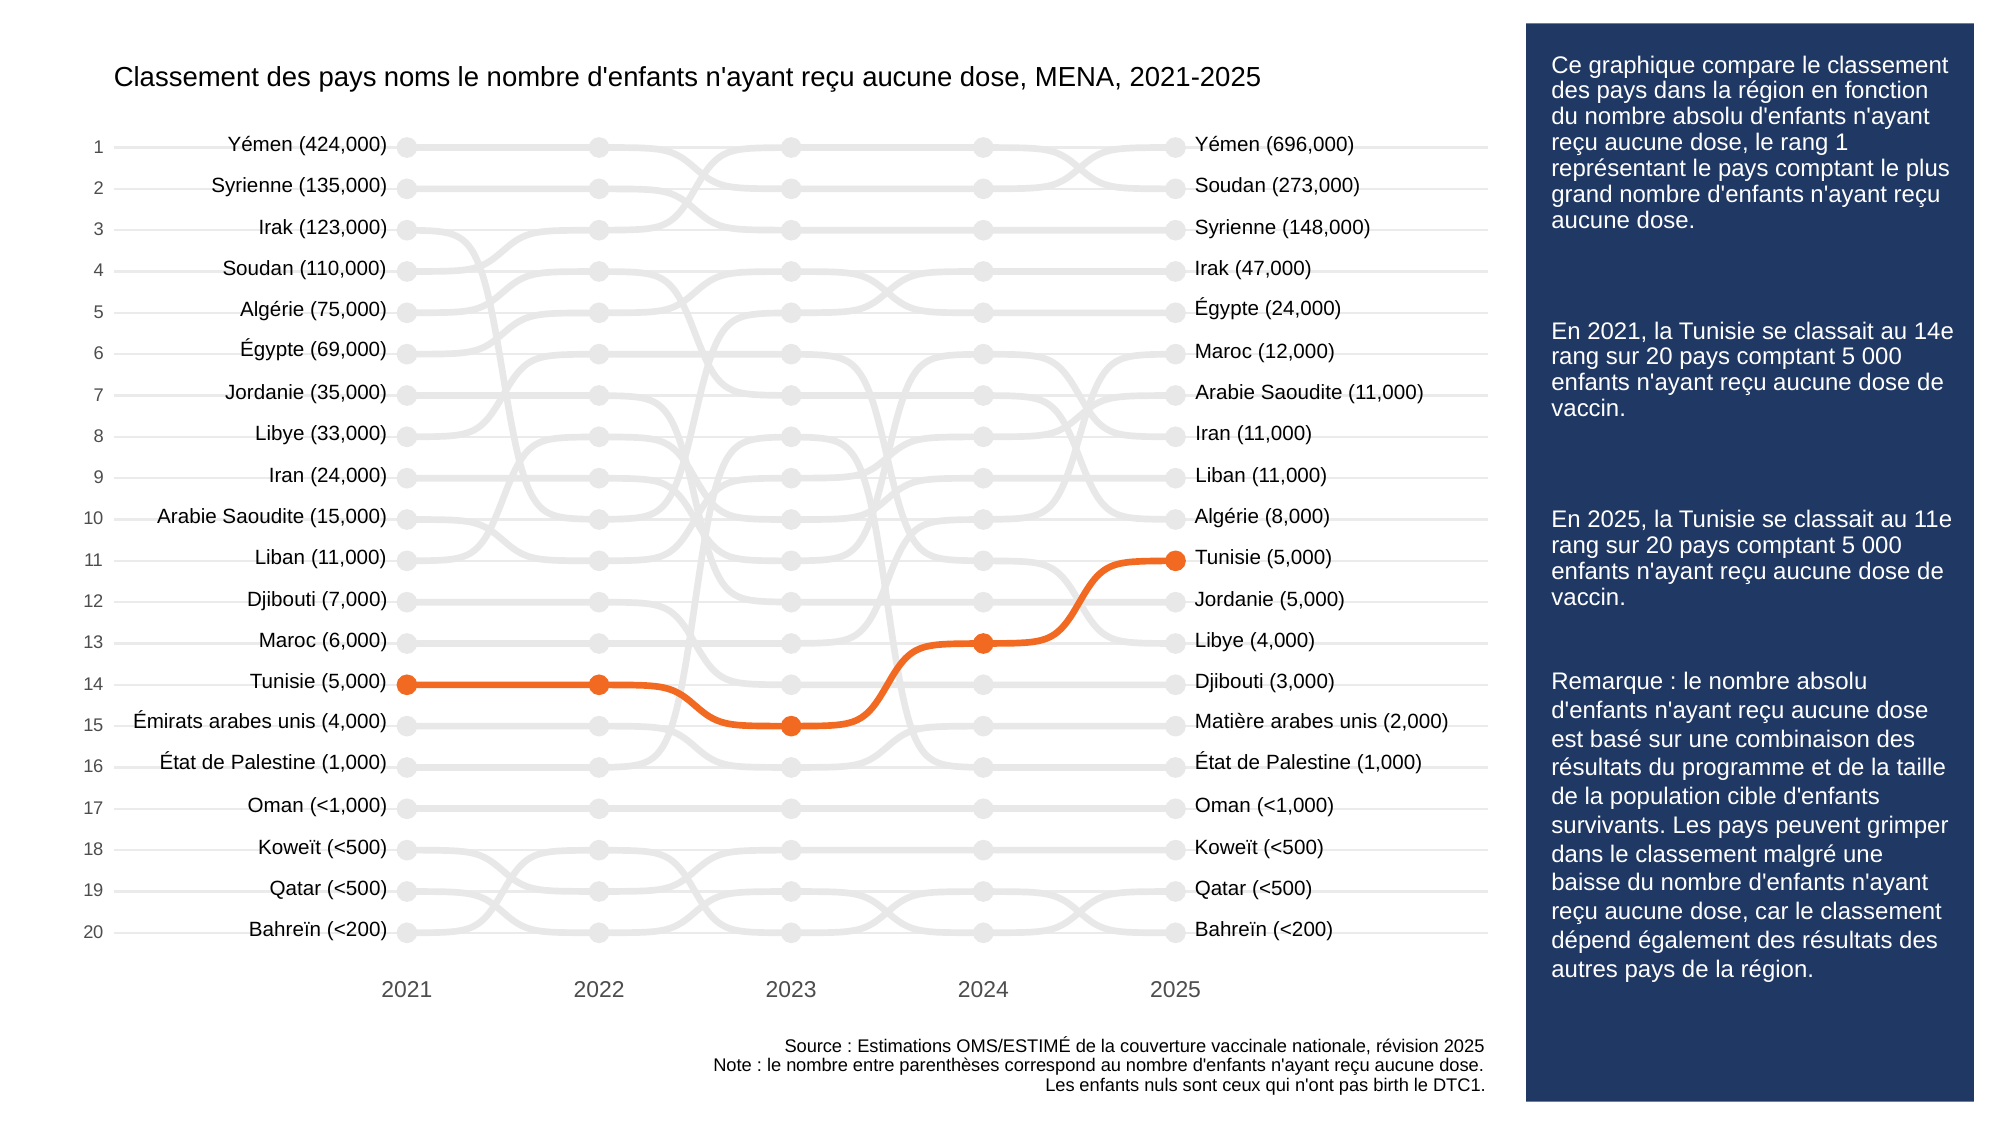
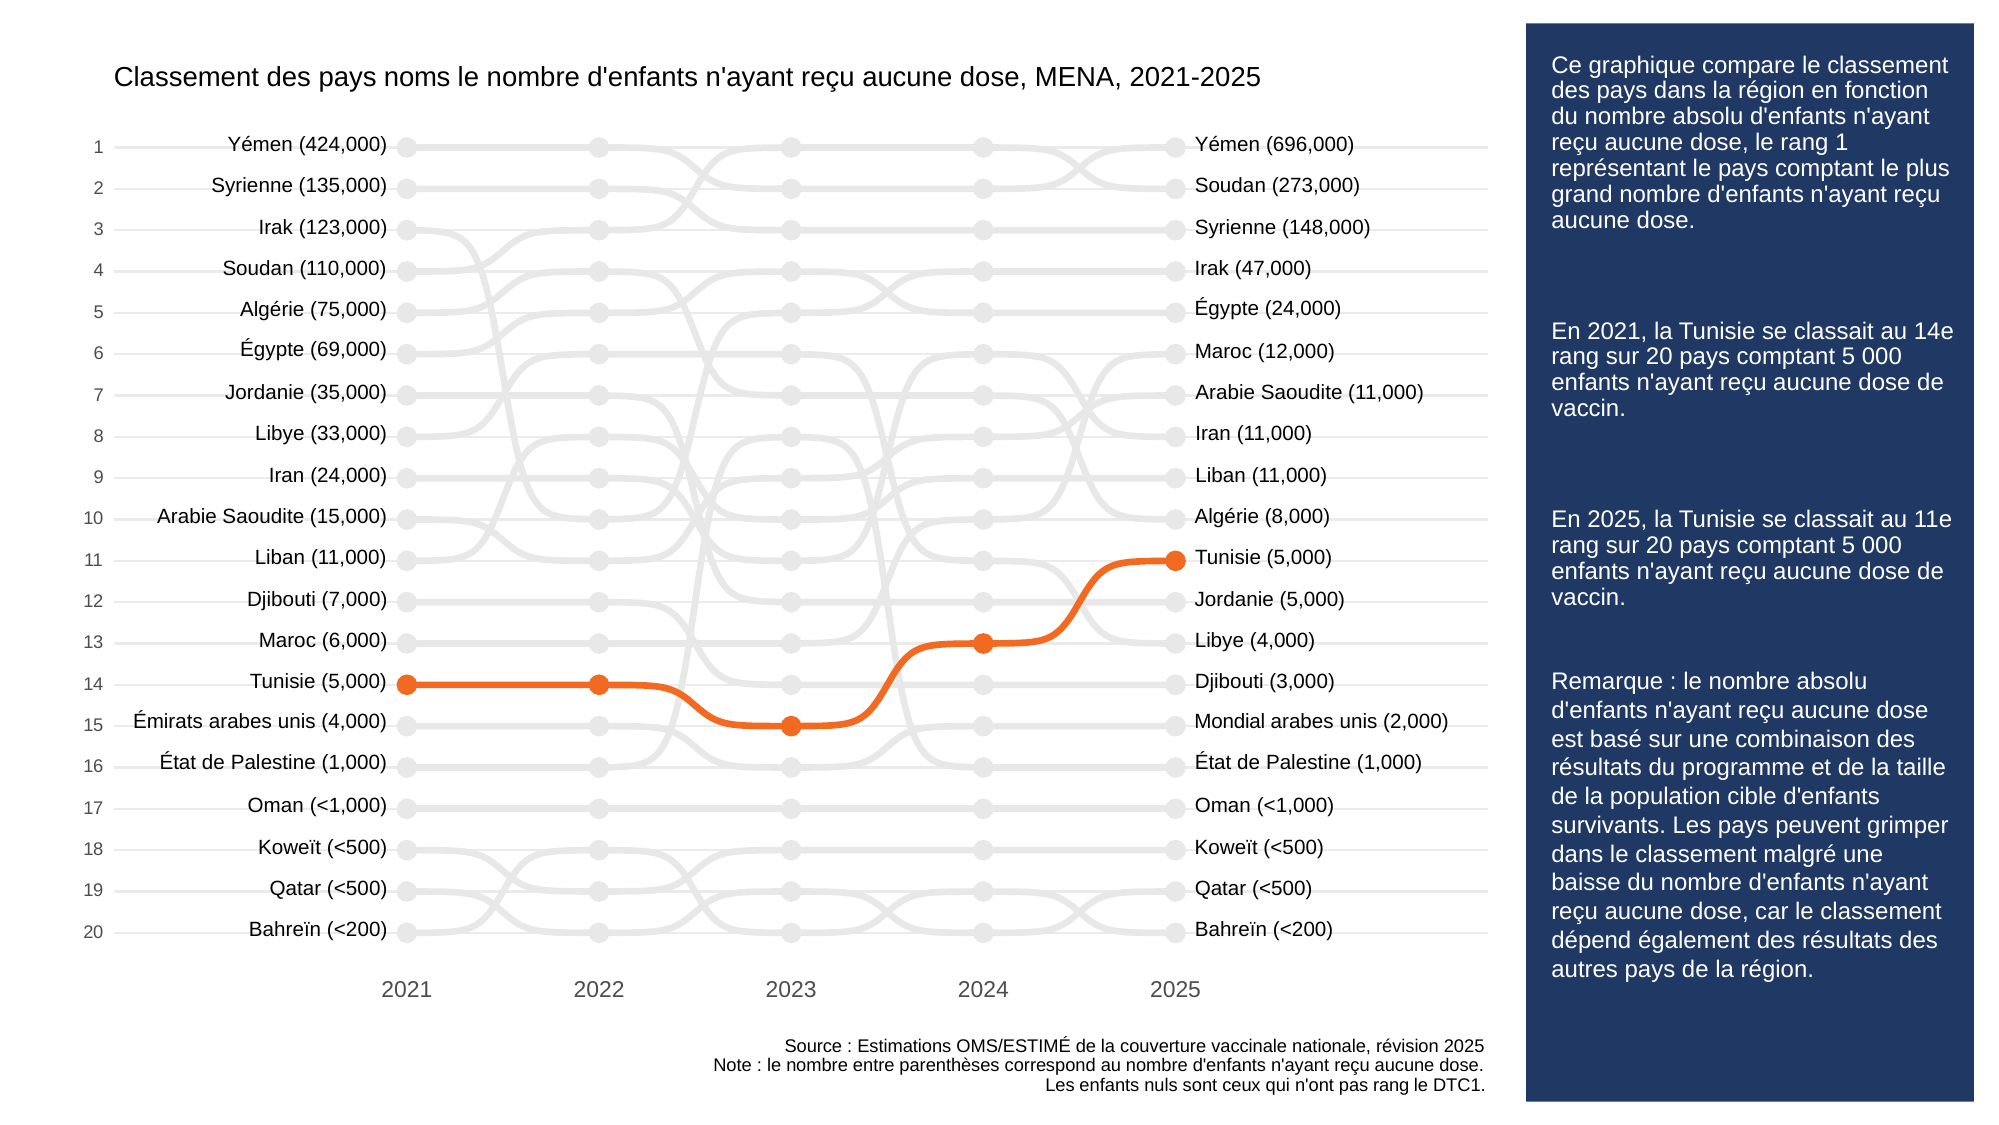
Matière: Matière -> Mondial (1230, 721)
pas birth: birth -> rang (1391, 1085)
